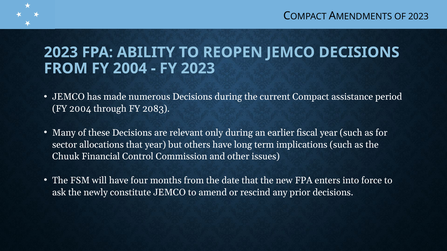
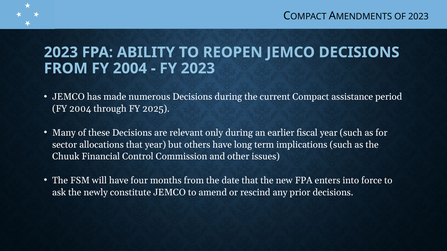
2083: 2083 -> 2025 (156, 109)
